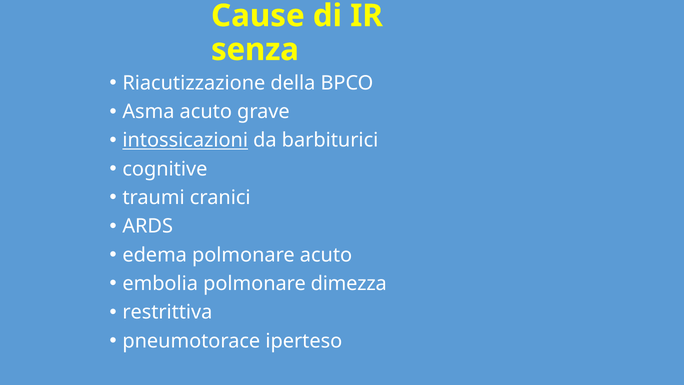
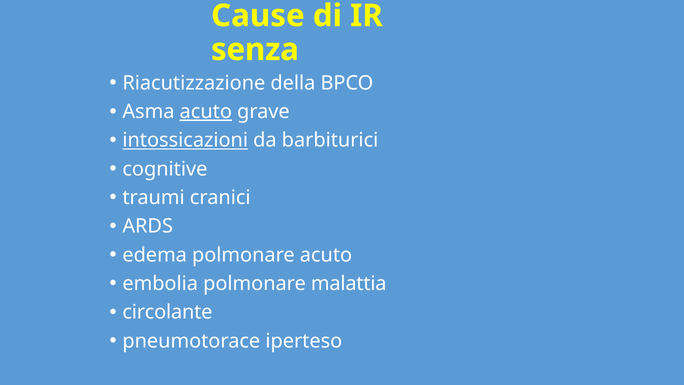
acuto underline: none -> present (206, 112)
dimezza: dimezza -> malattia (349, 283)
restrittiva: restrittiva -> circolante (167, 312)
